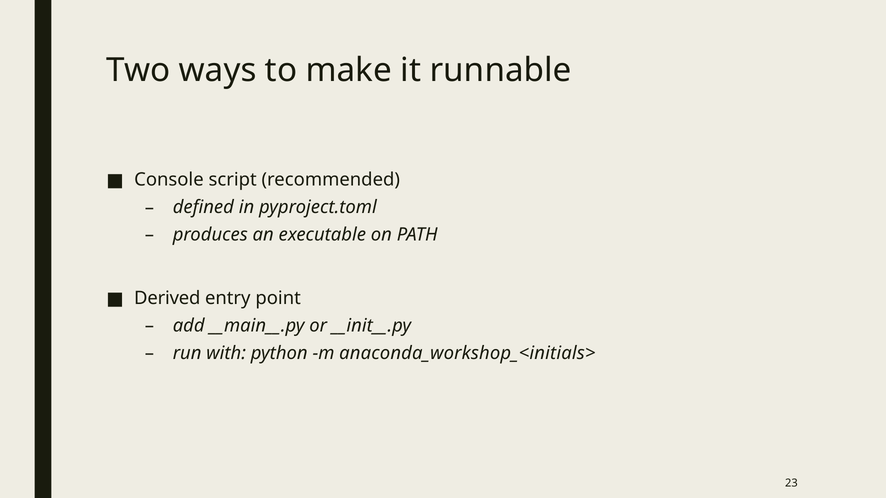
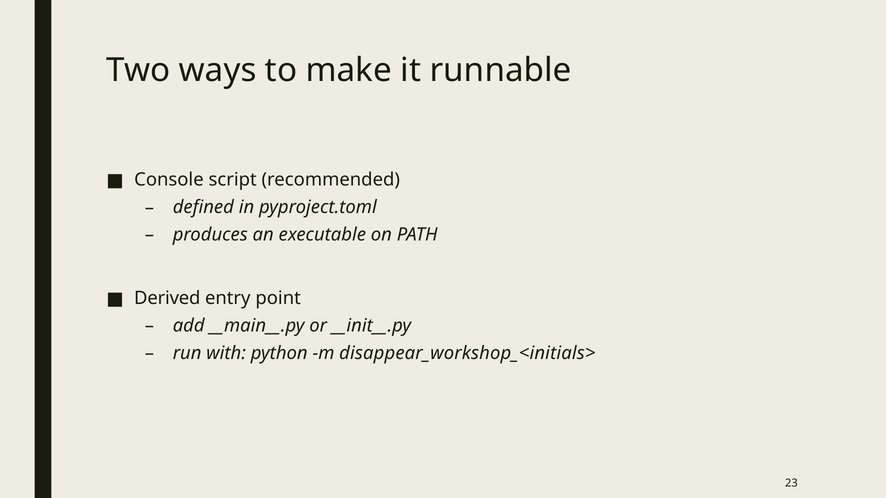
anaconda_workshop_<initials>: anaconda_workshop_<initials> -> disappear_workshop_<initials> (467, 353)
